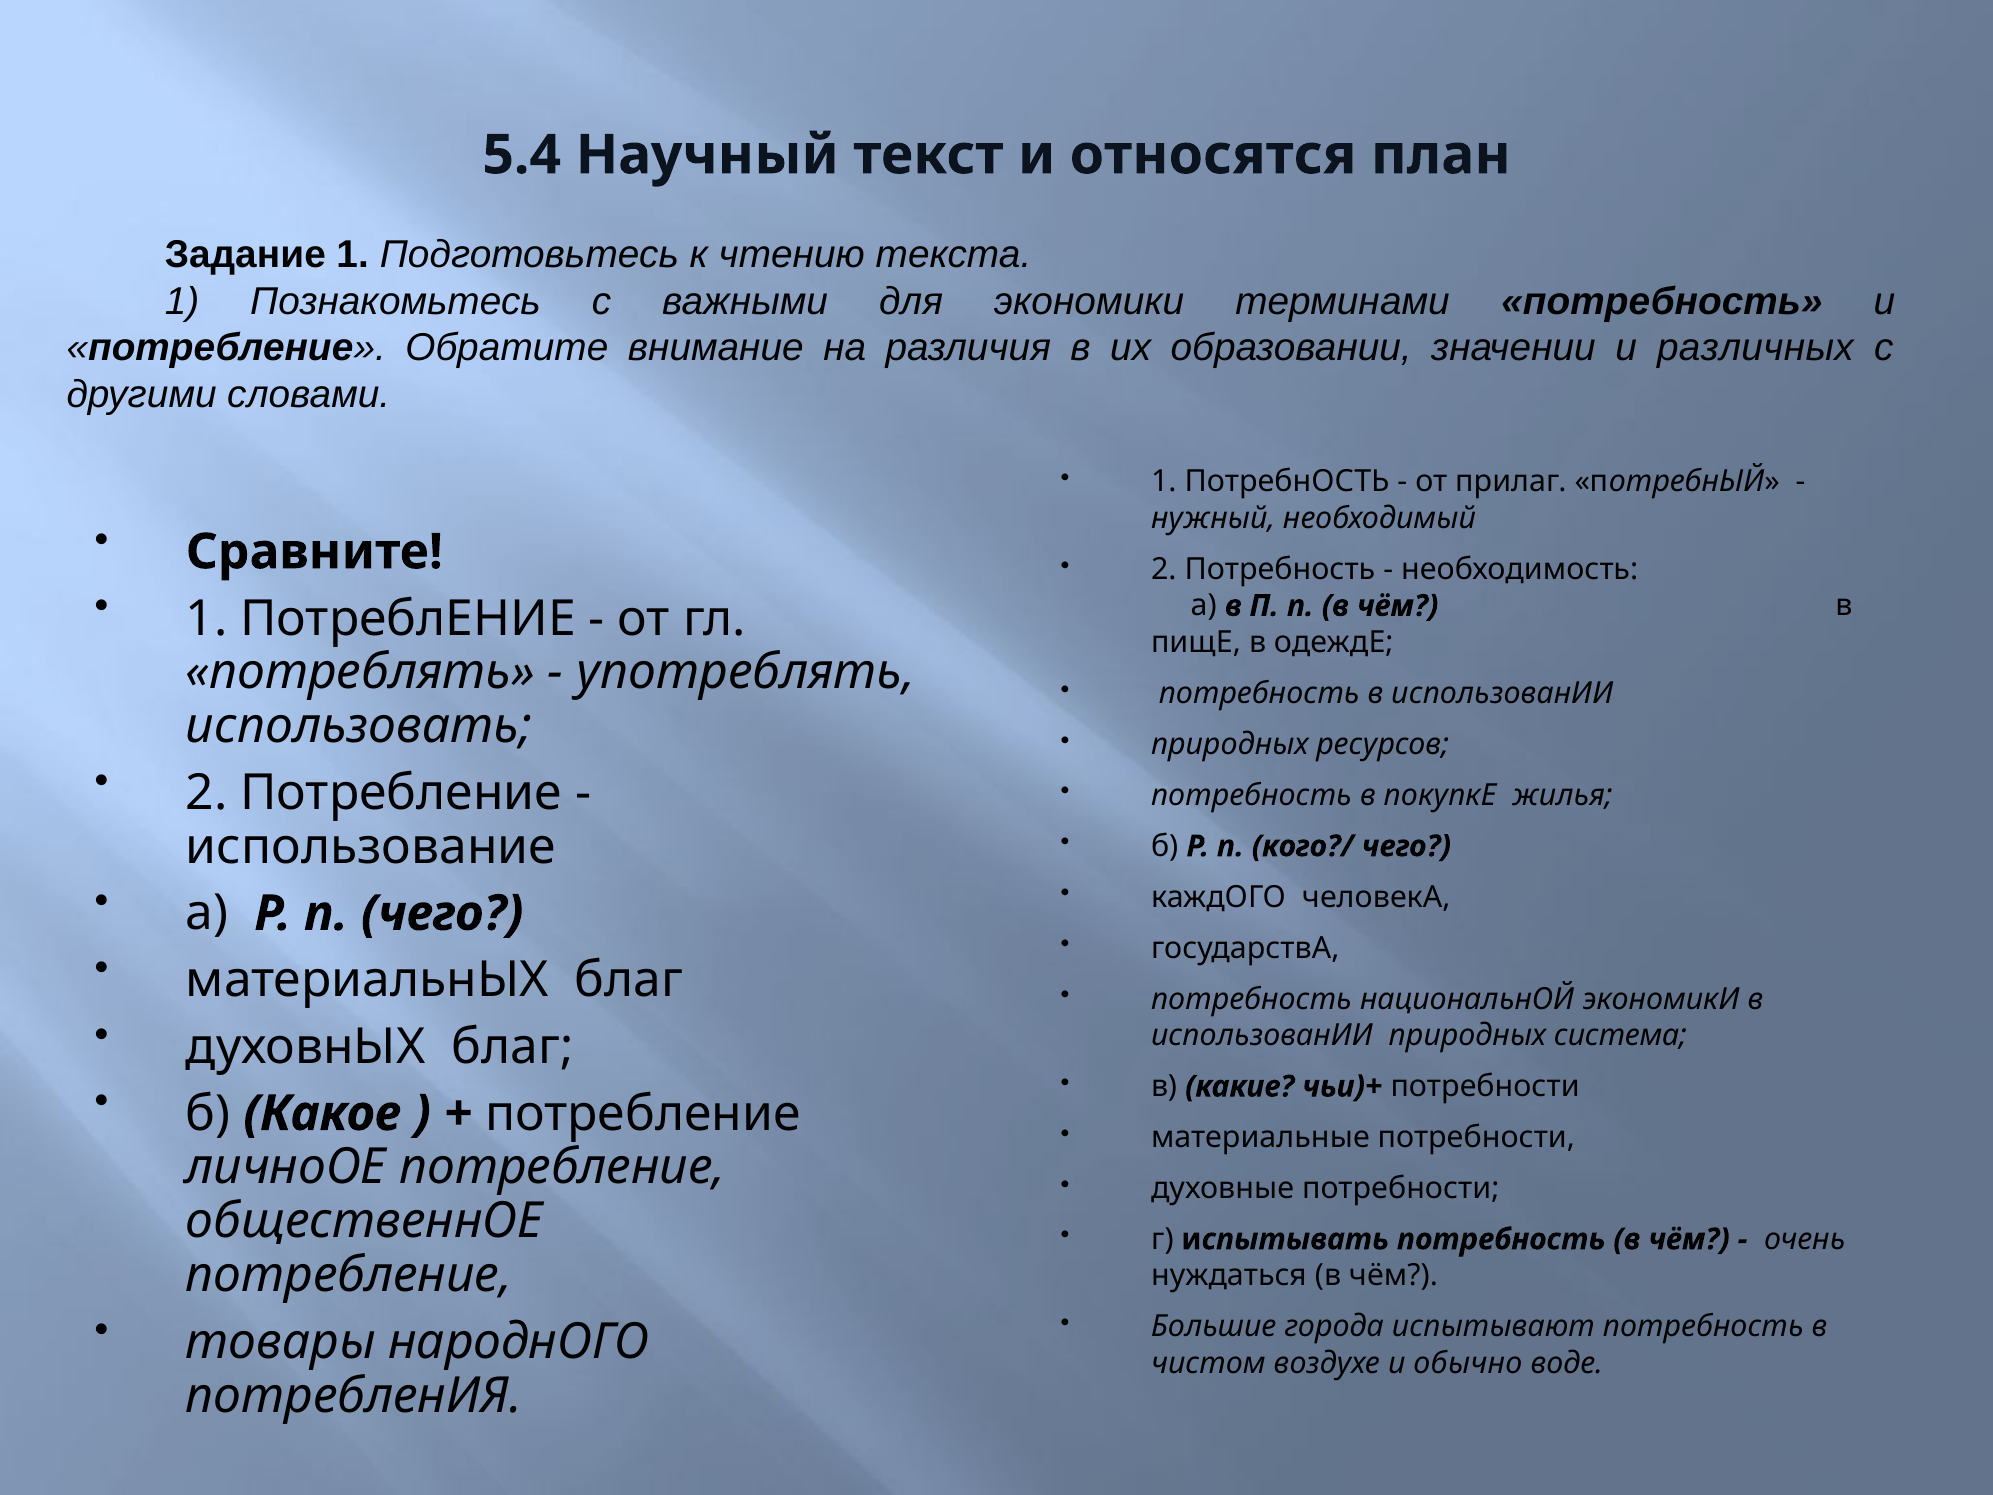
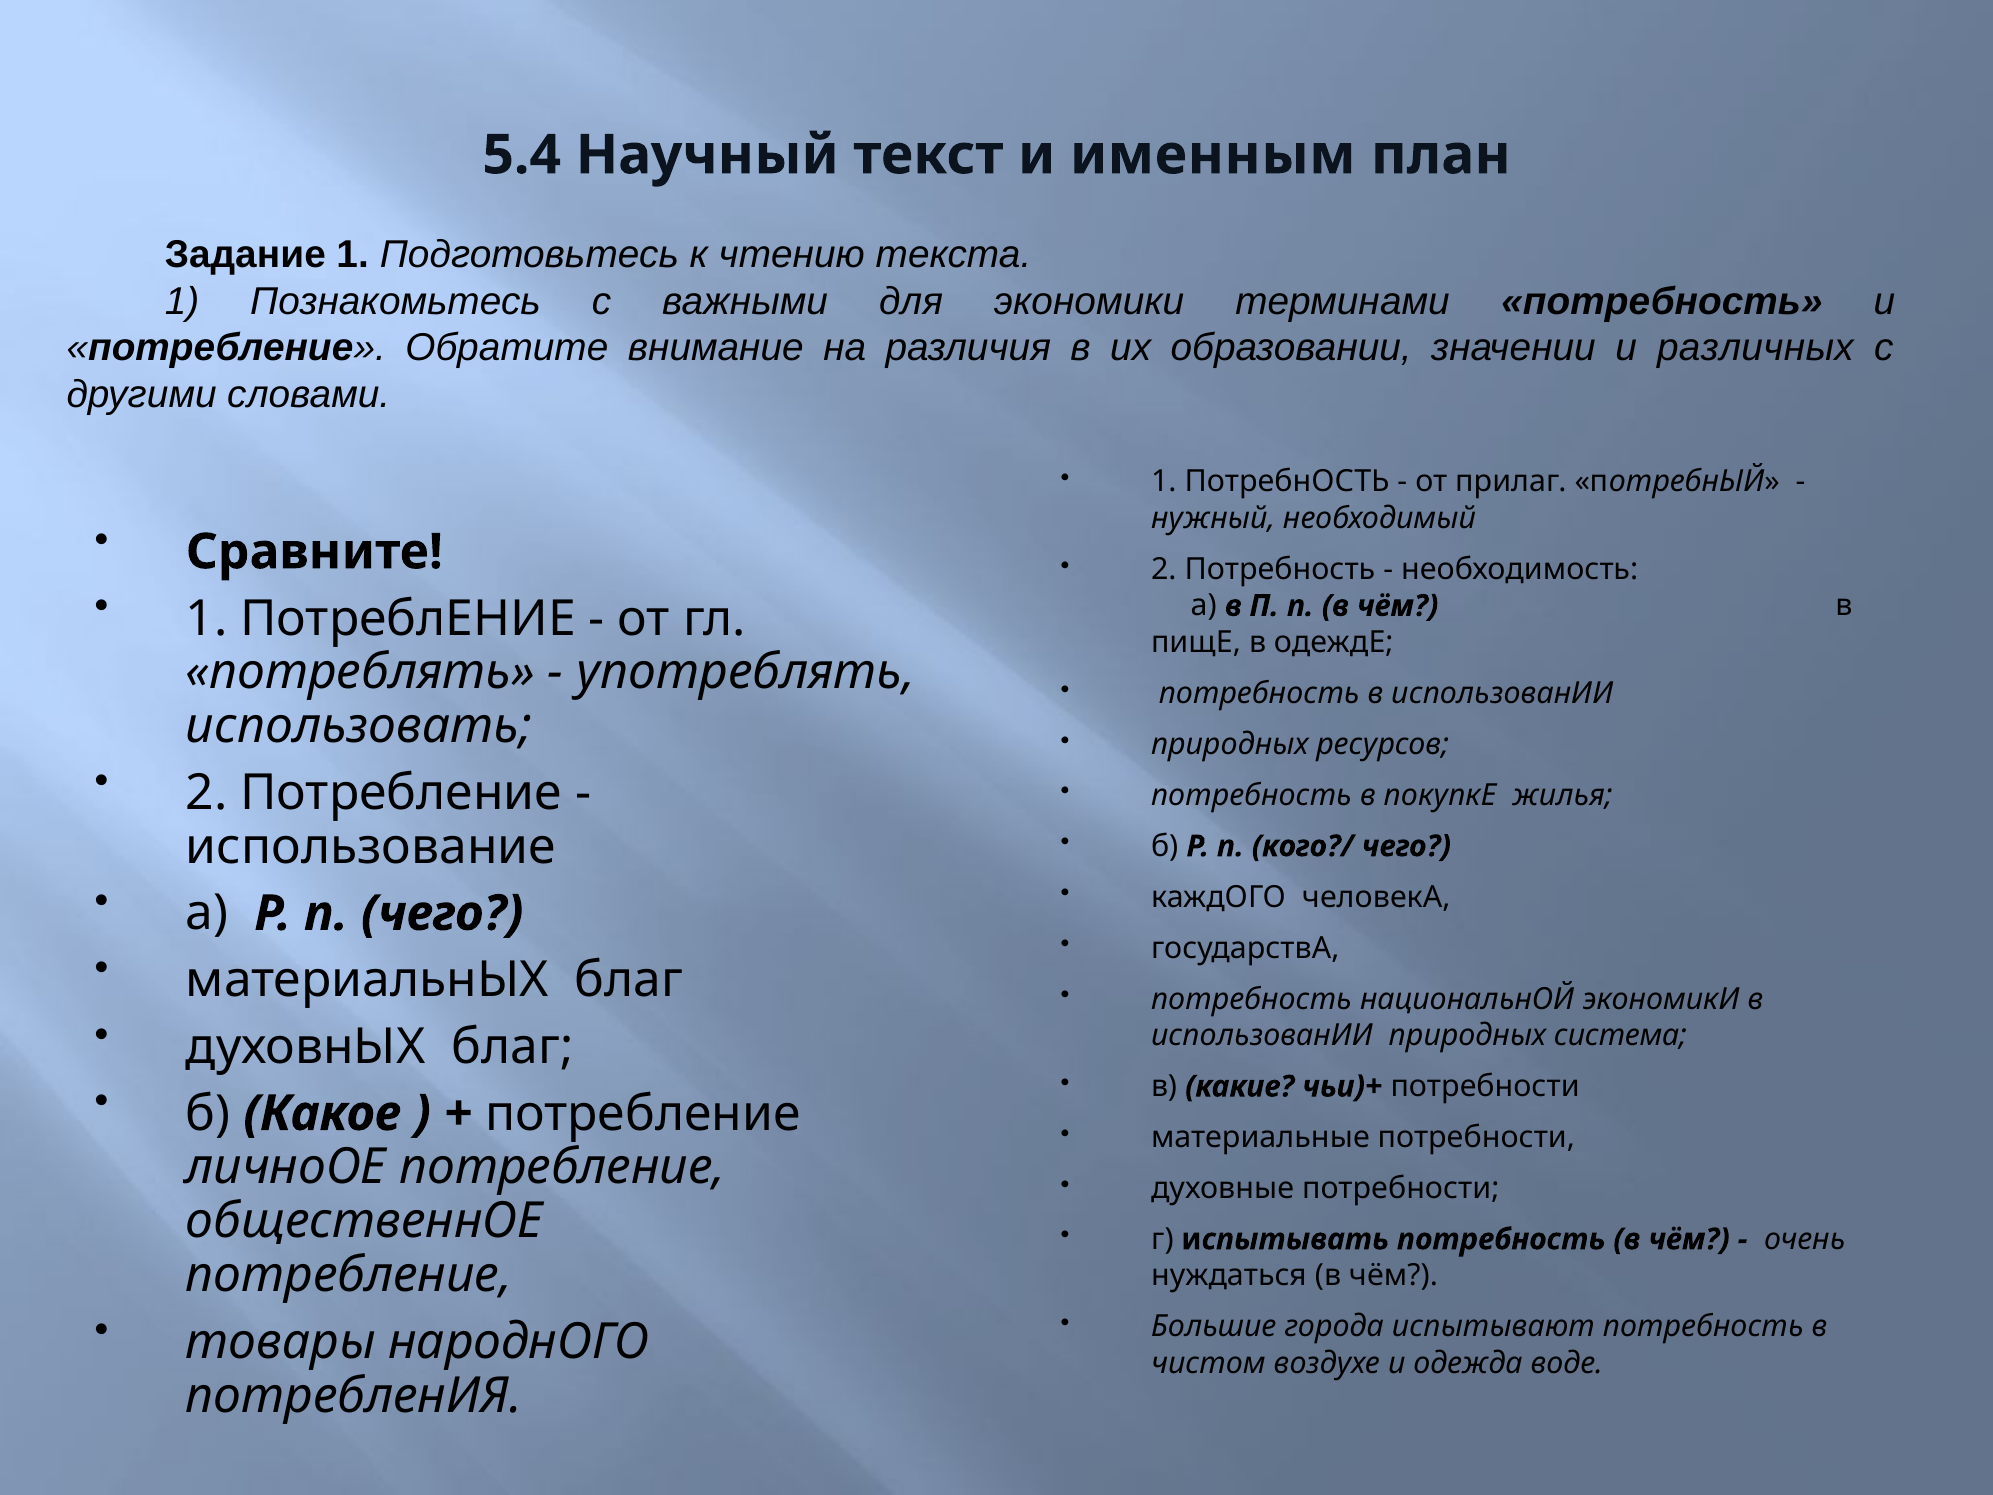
относятся: относятся -> именным (1213, 155)
обычно: обычно -> одежда (1468, 1363)
